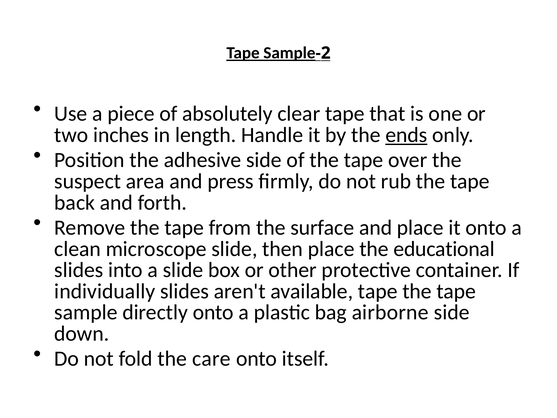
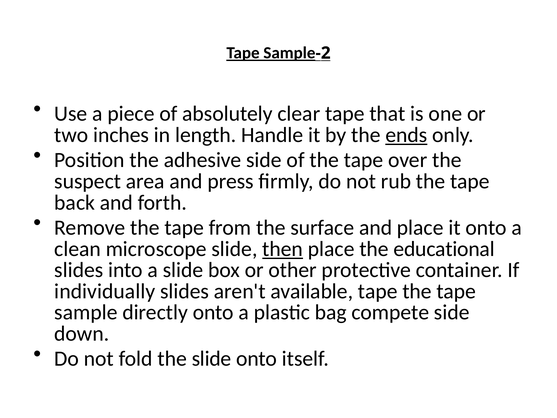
then underline: none -> present (283, 249)
airborne: airborne -> compete (390, 312)
the care: care -> slide (212, 359)
